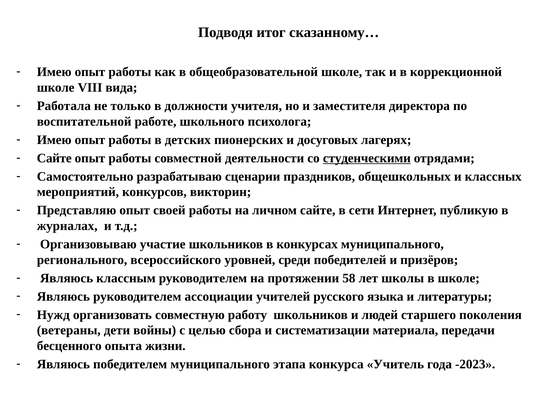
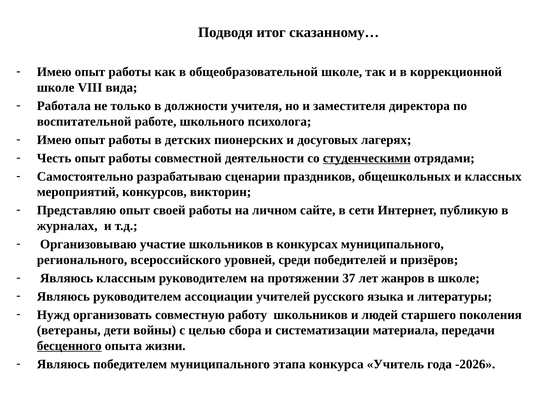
Сайте: Сайте -> Честь (54, 158)
58: 58 -> 37 (349, 278)
школы: школы -> жанров (403, 278)
бесценного underline: none -> present (69, 346)
-2023: -2023 -> -2026 (475, 364)
